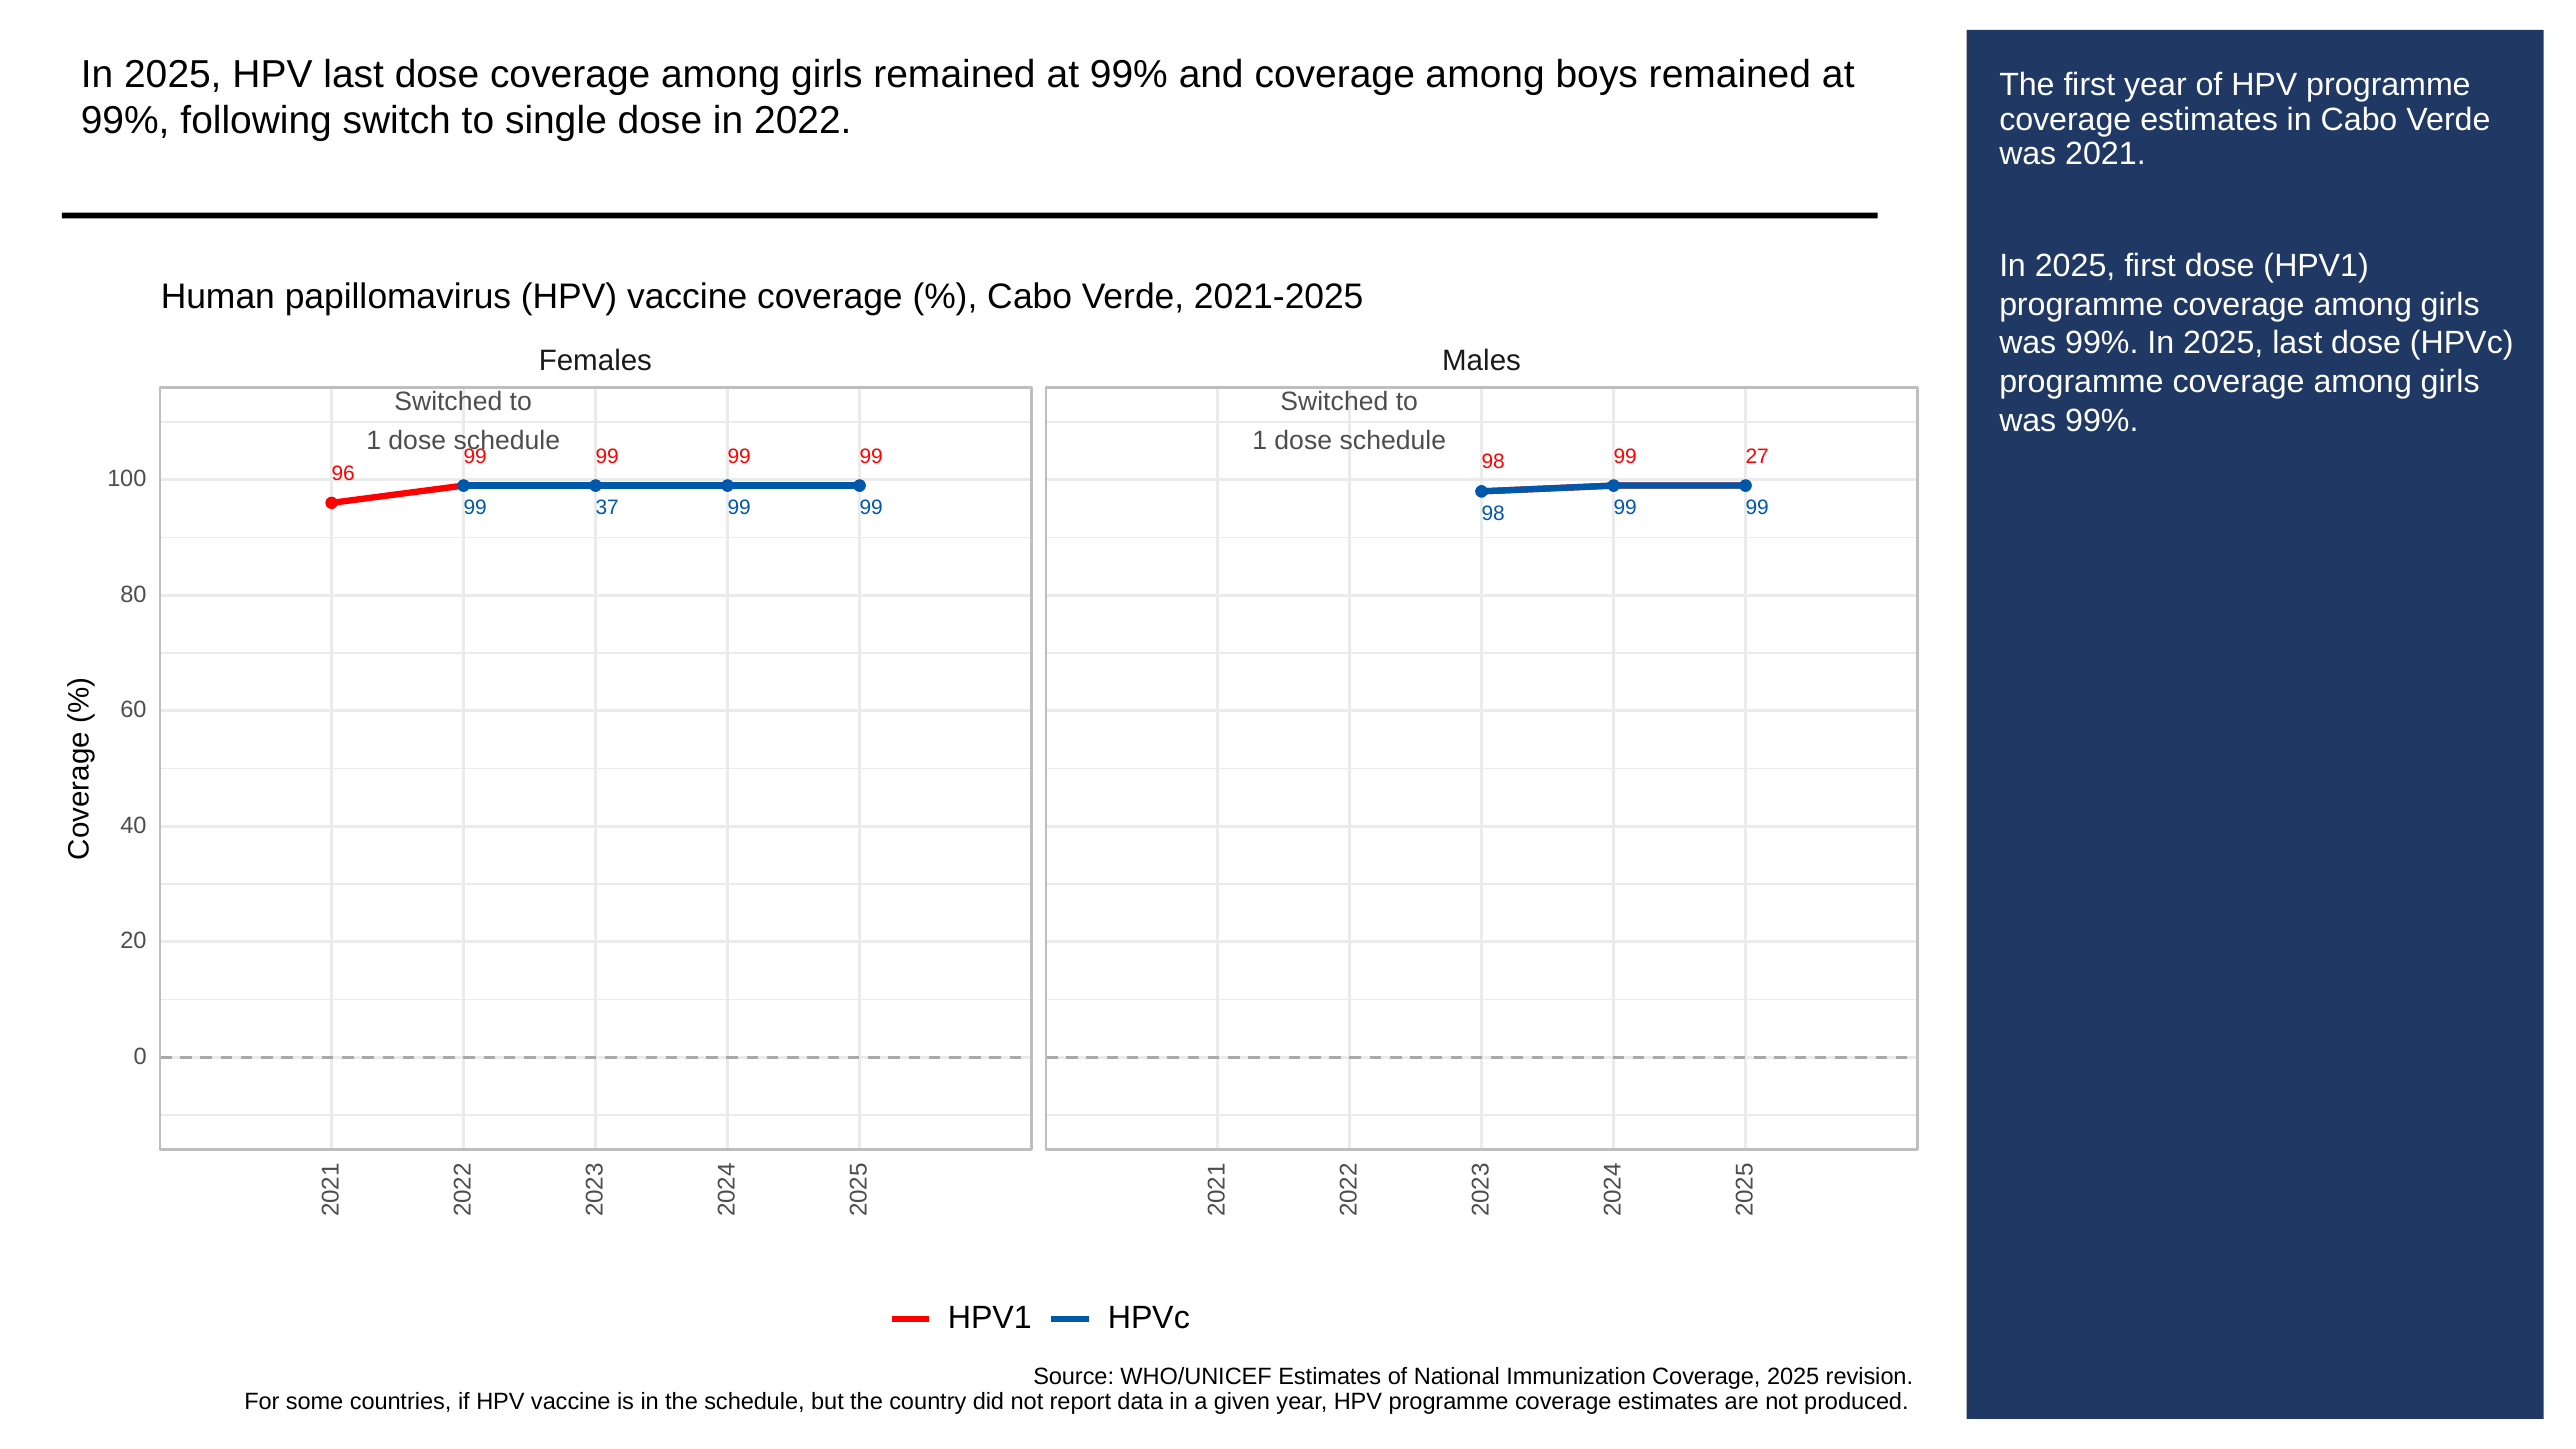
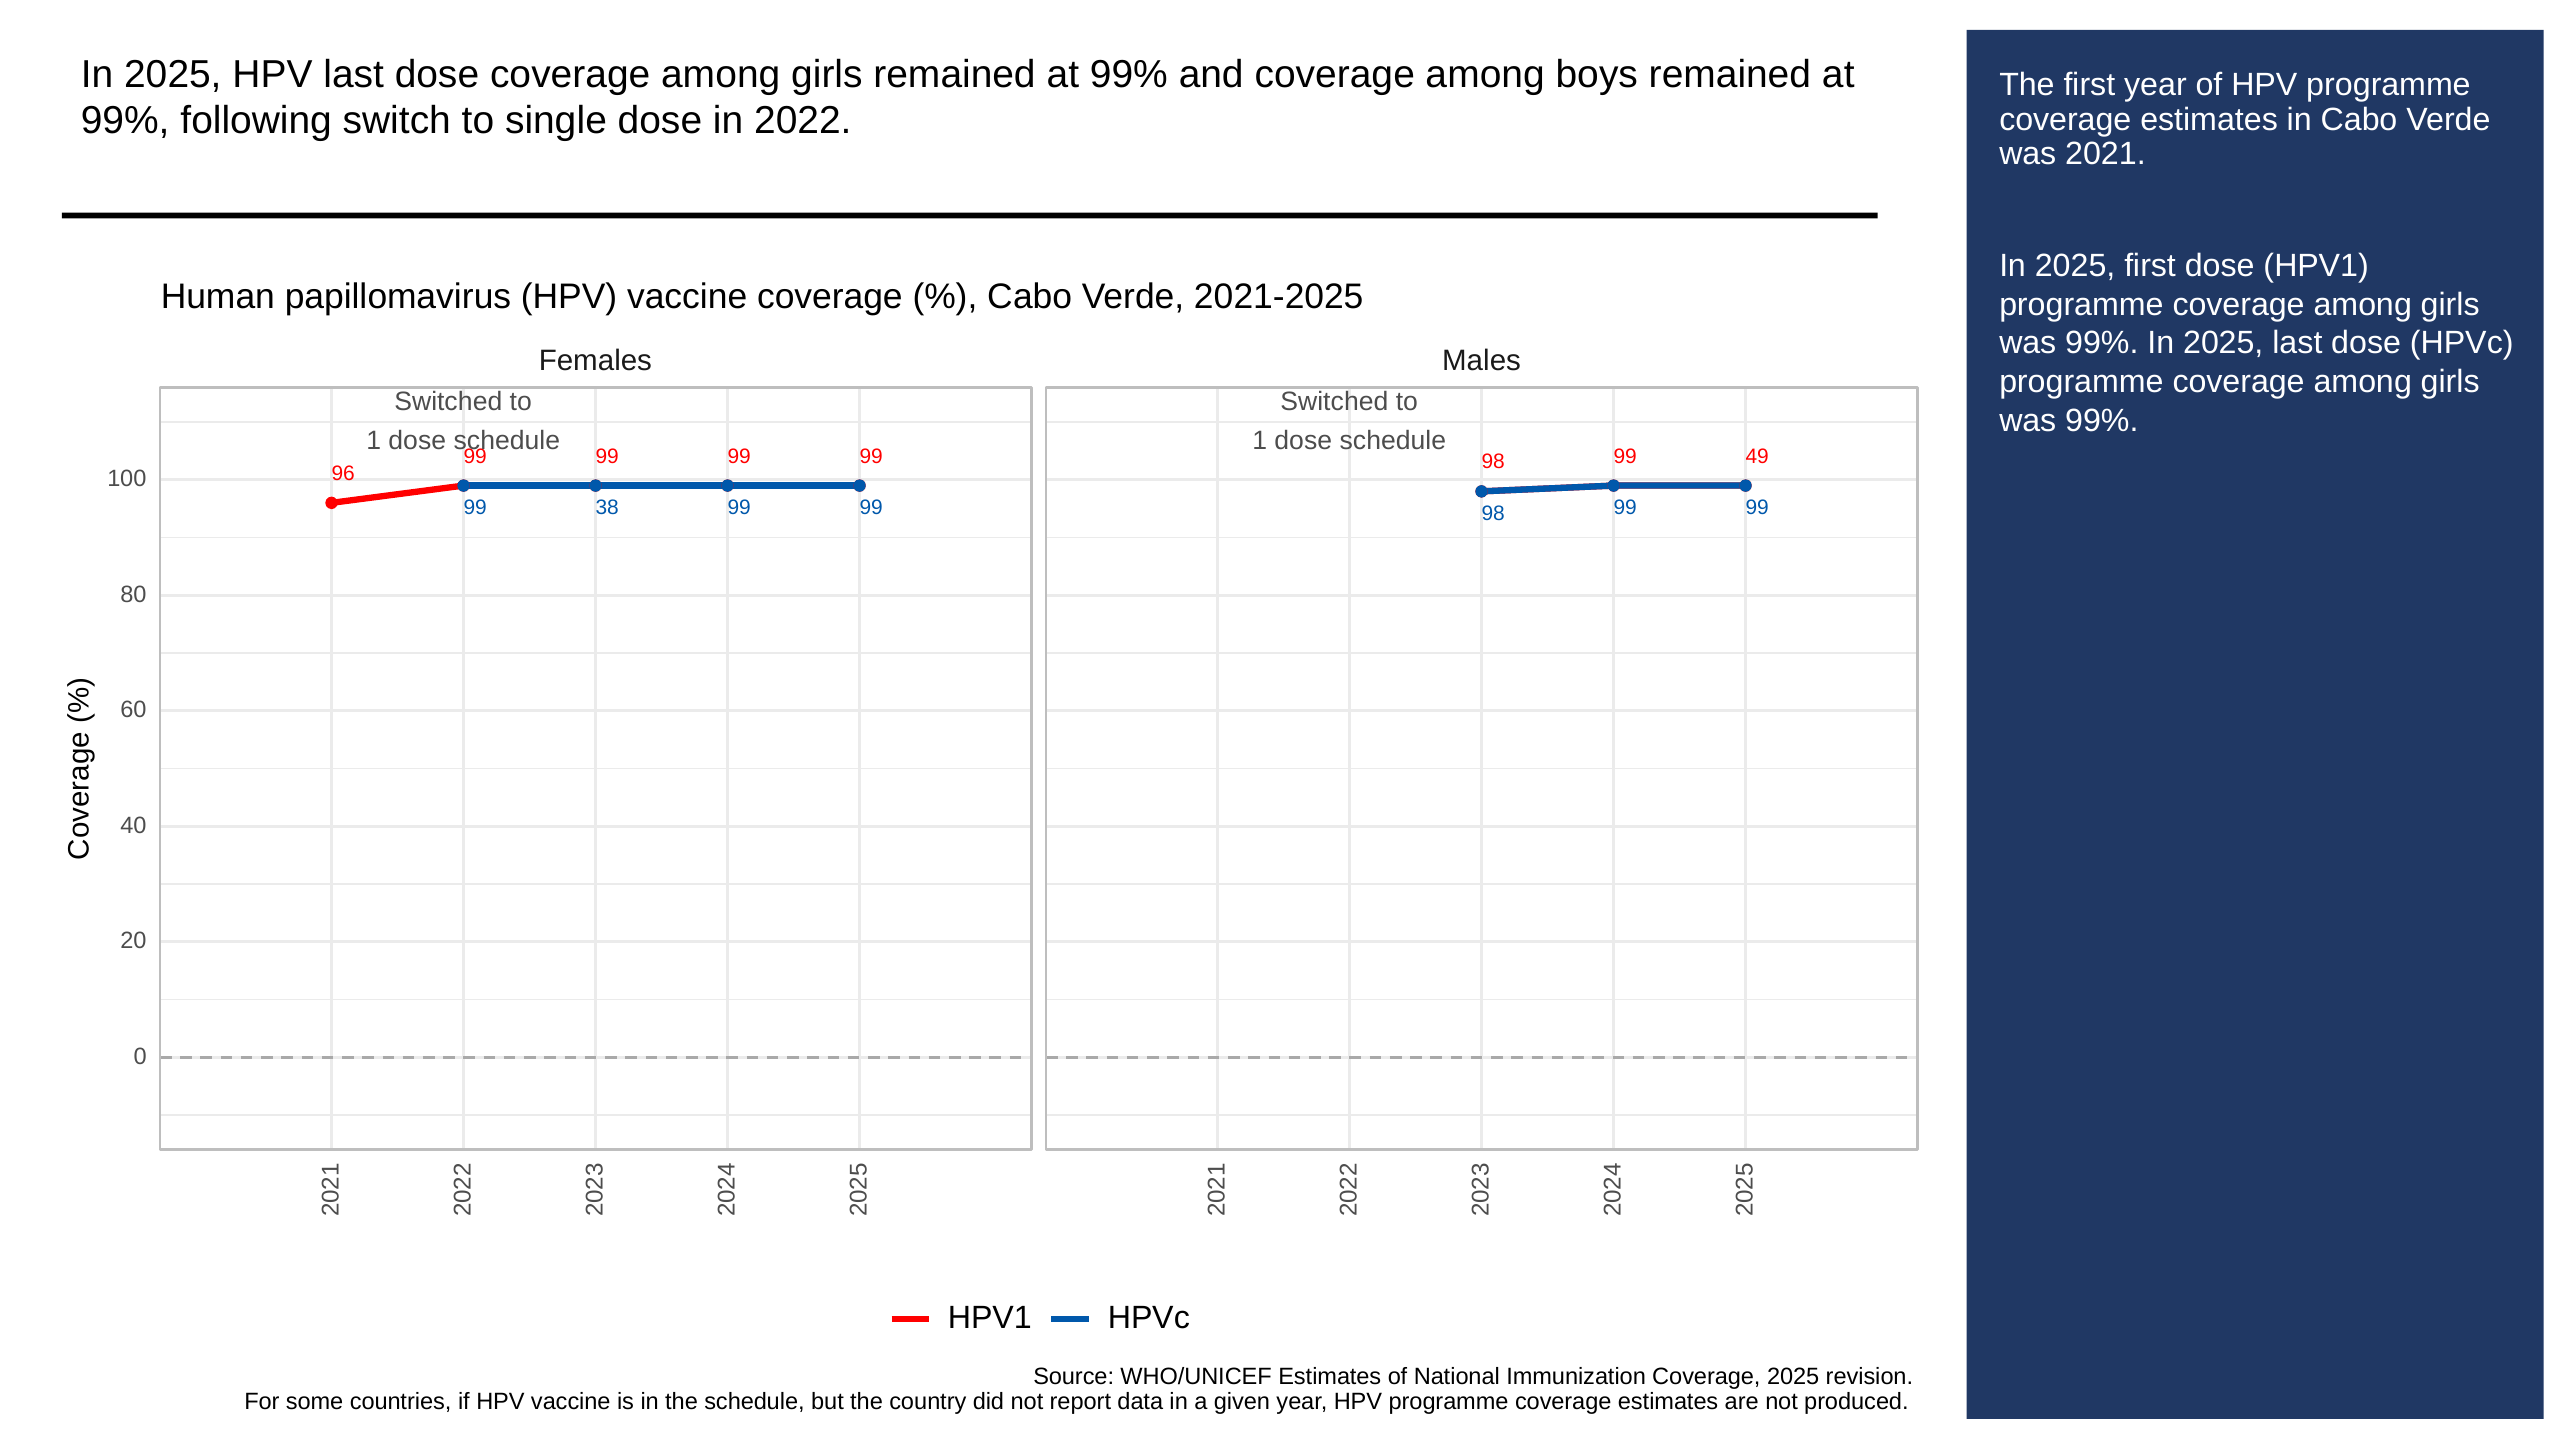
27: 27 -> 49 (1757, 456)
37: 37 -> 38 (607, 507)
